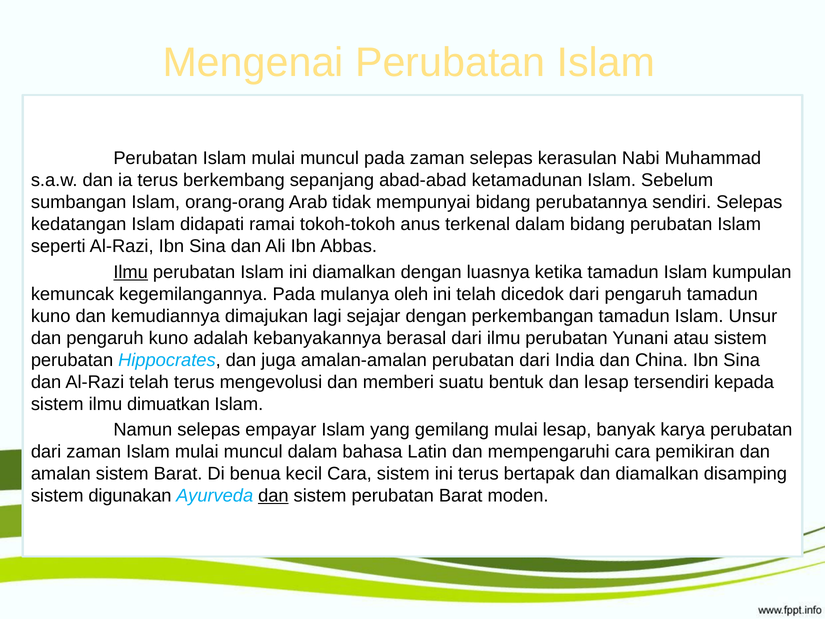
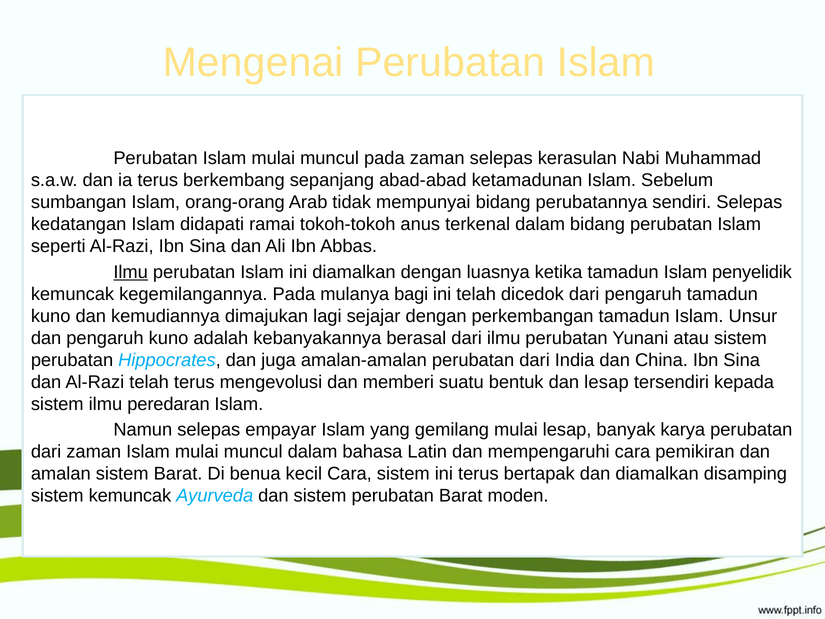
kumpulan: kumpulan -> penyelidik (752, 272)
oleh: oleh -> bagi (411, 294)
dimuatkan: dimuatkan -> peredaran (168, 404)
sistem digunakan: digunakan -> kemuncak (130, 495)
dan underline: present -> none (273, 495)
